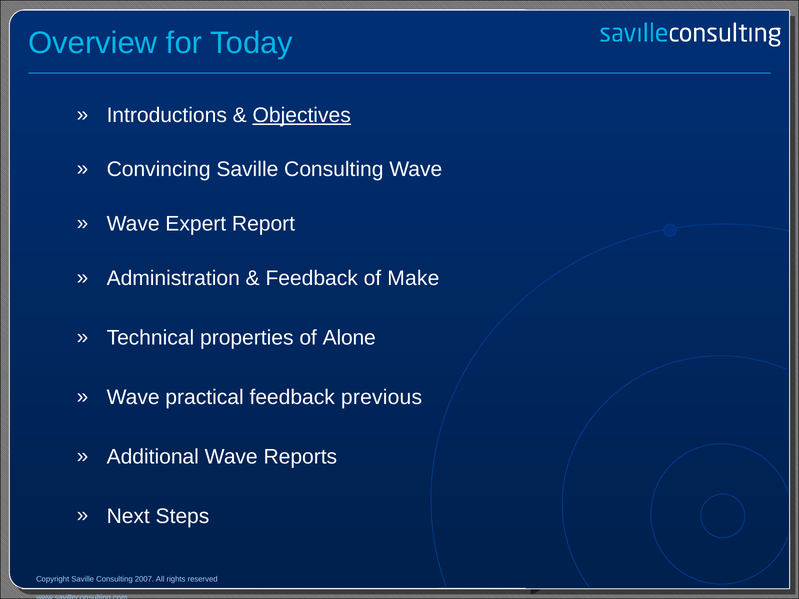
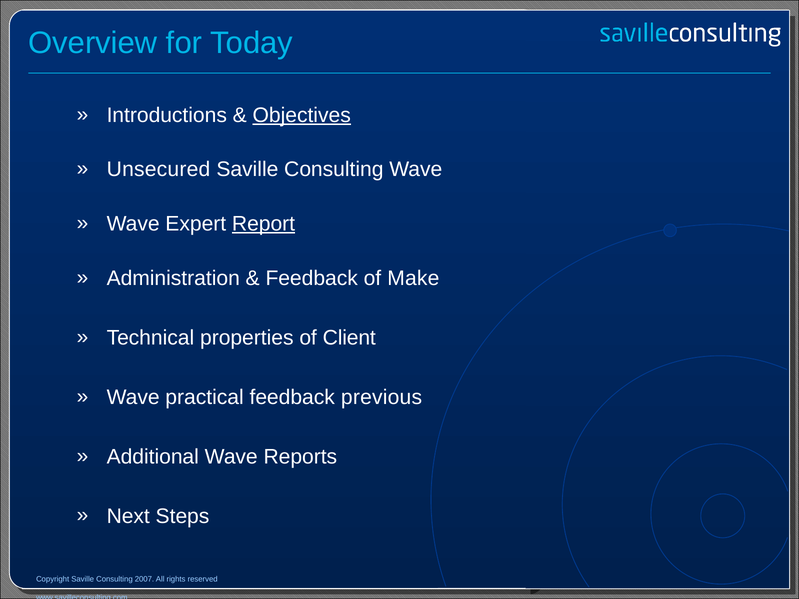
Convincing: Convincing -> Unsecured (158, 170)
Report underline: none -> present (263, 224)
Alone: Alone -> Client (349, 338)
